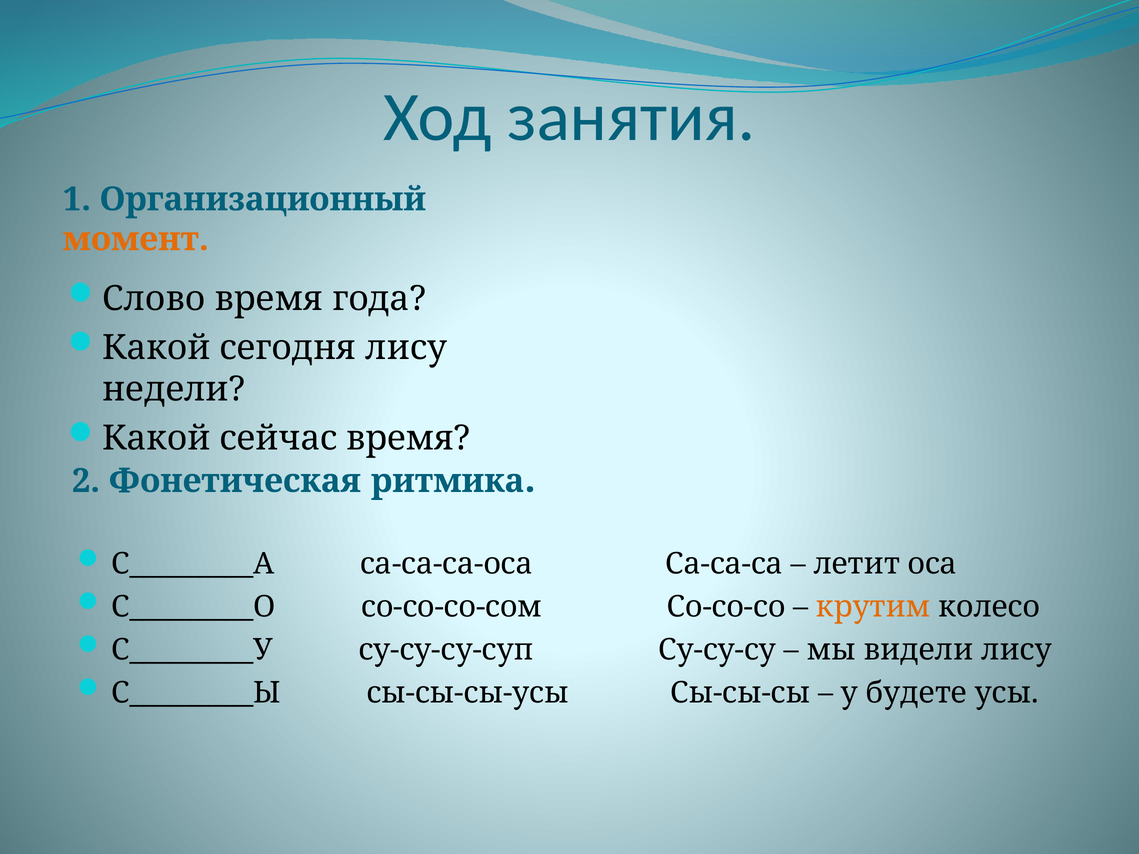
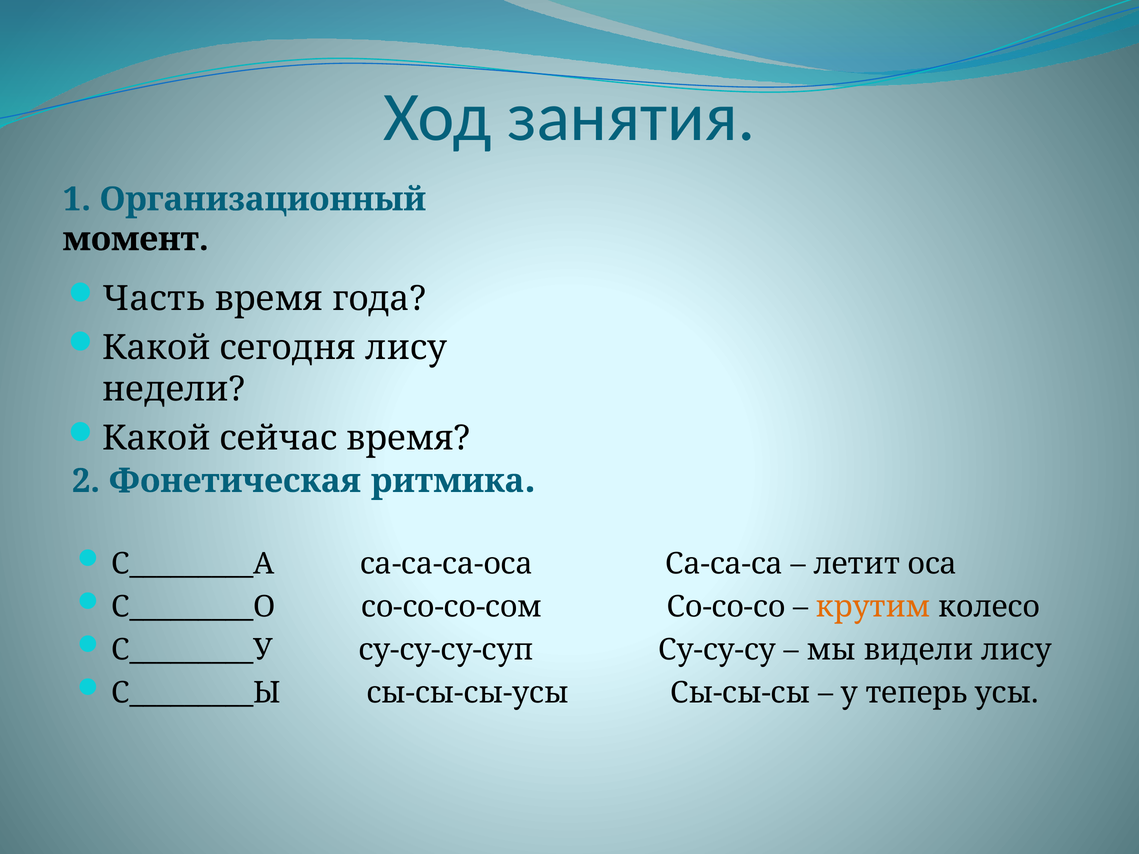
момент colour: orange -> black (136, 239)
Слово: Слово -> Часть (154, 299)
будете: будете -> теперь (917, 693)
